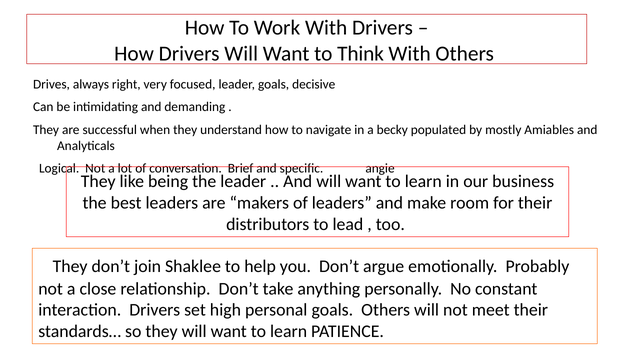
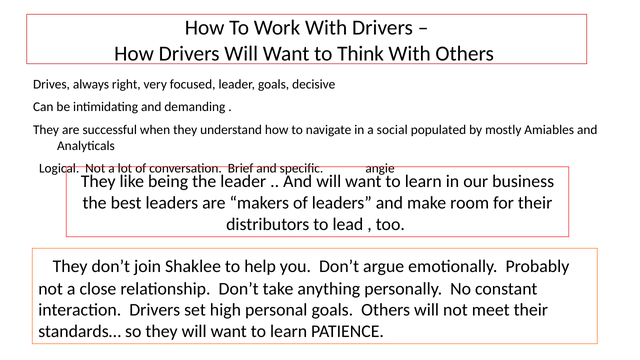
becky: becky -> social (392, 130)
